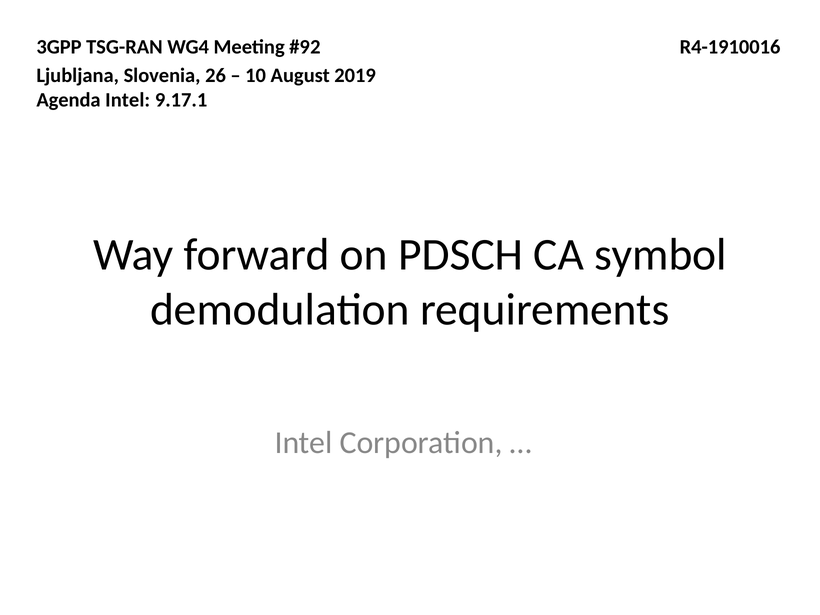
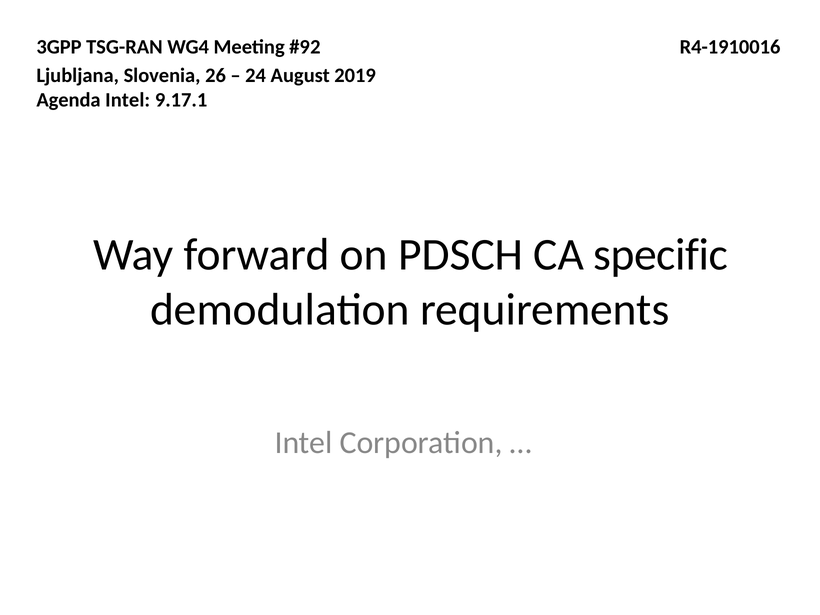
10: 10 -> 24 (256, 76)
symbol: symbol -> specific (661, 255)
